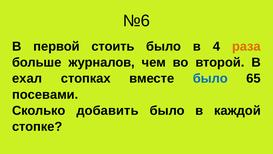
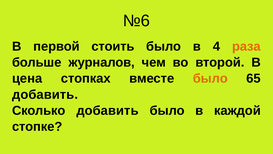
ехал: ехал -> цена (27, 78)
было colour: blue -> orange (210, 78)
посевами: посевами -> добавить (45, 94)
